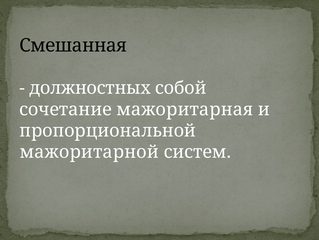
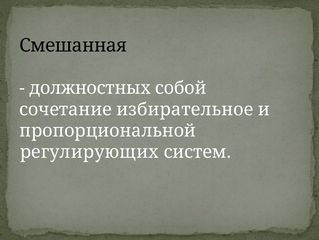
мажоритарная: мажоритарная -> избирательное (185, 109)
мажоритарной: мажоритарной -> регулирующих (89, 152)
